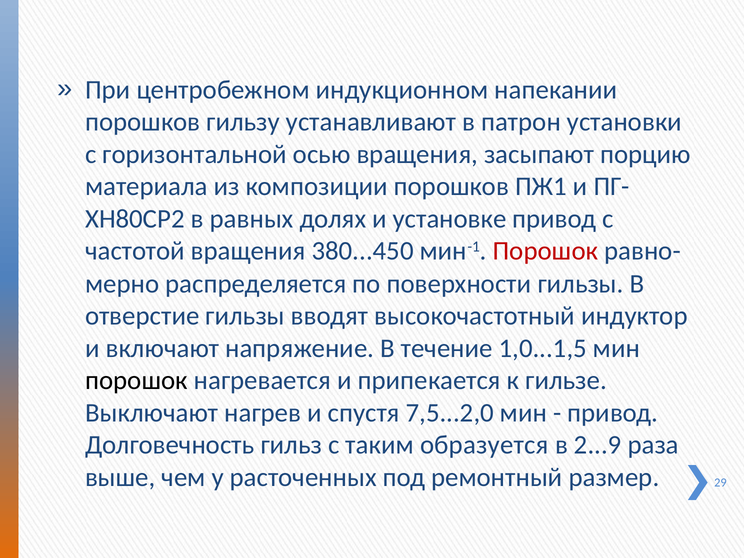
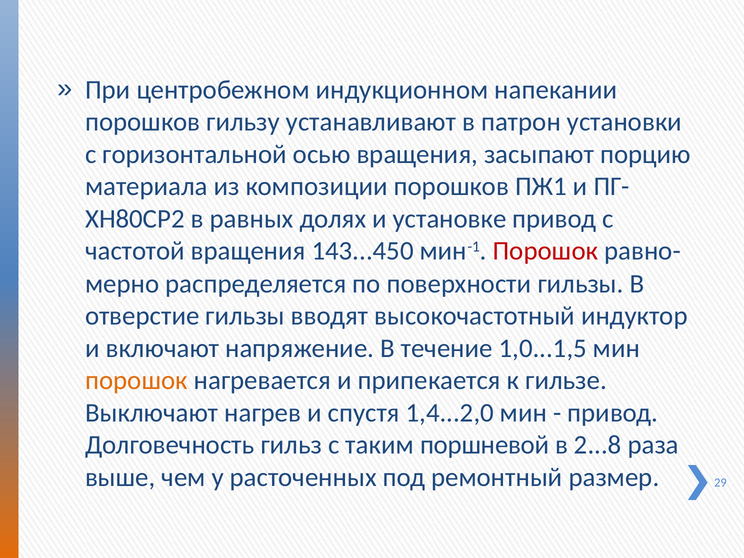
380...450: 380...450 -> 143...450 (363, 251)
порошок colour: black -> orange (136, 381)
7,5...2,0: 7,5...2,0 -> 1,4...2,0 (450, 413)
образуется: образуется -> поршневой (485, 445)
2...9: 2...9 -> 2...8 (598, 445)
